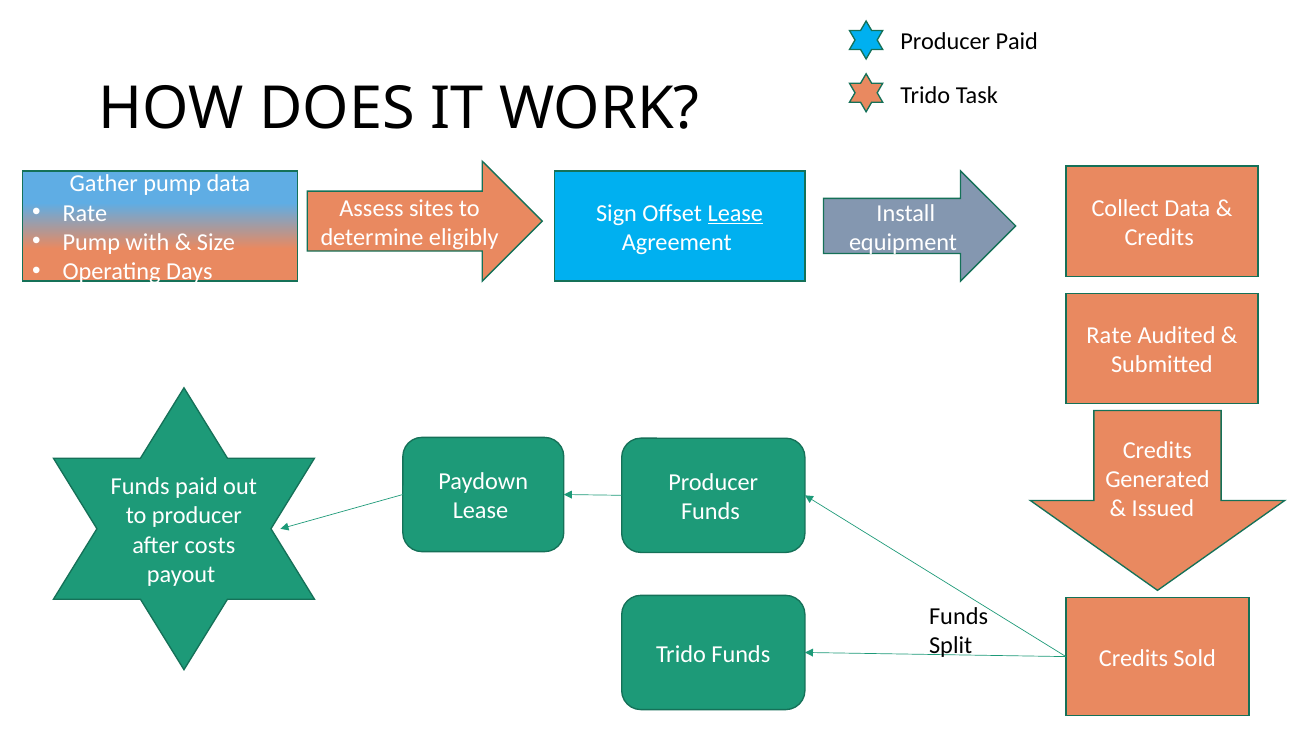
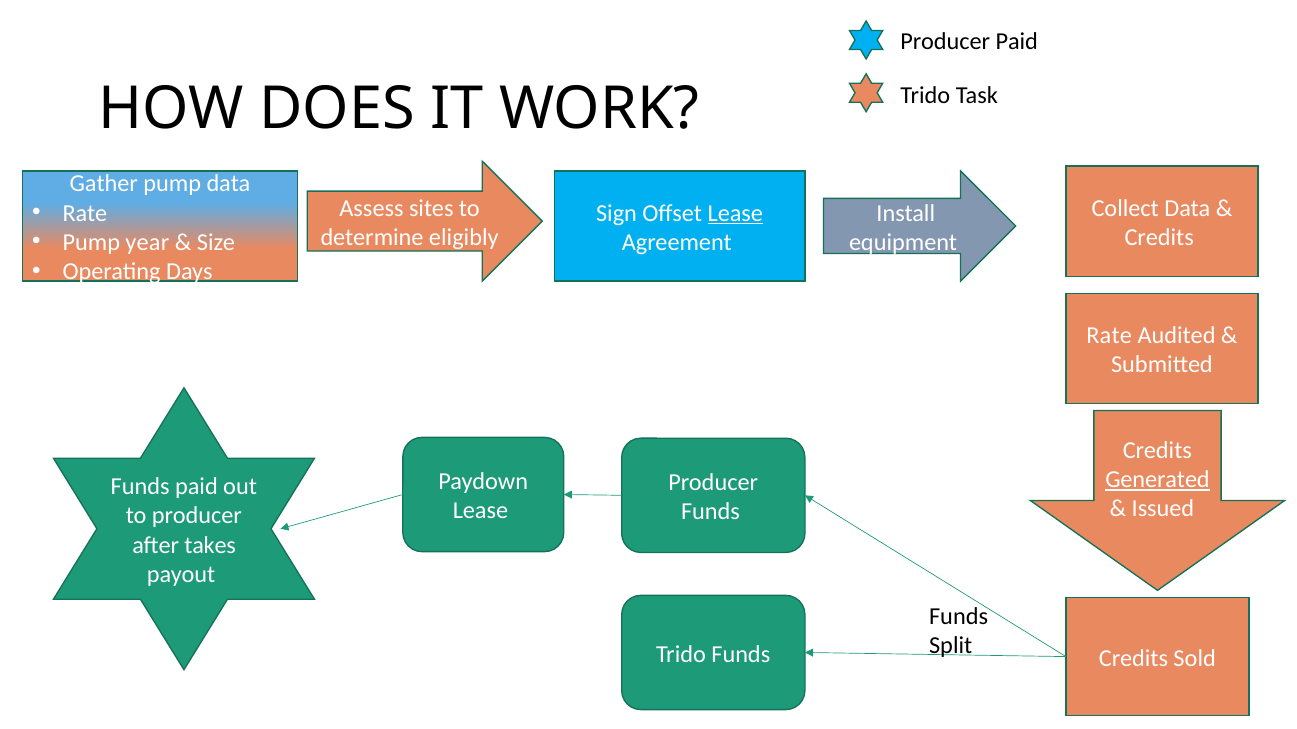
with: with -> year (147, 242)
Generated underline: none -> present (1158, 480)
costs: costs -> takes (210, 545)
